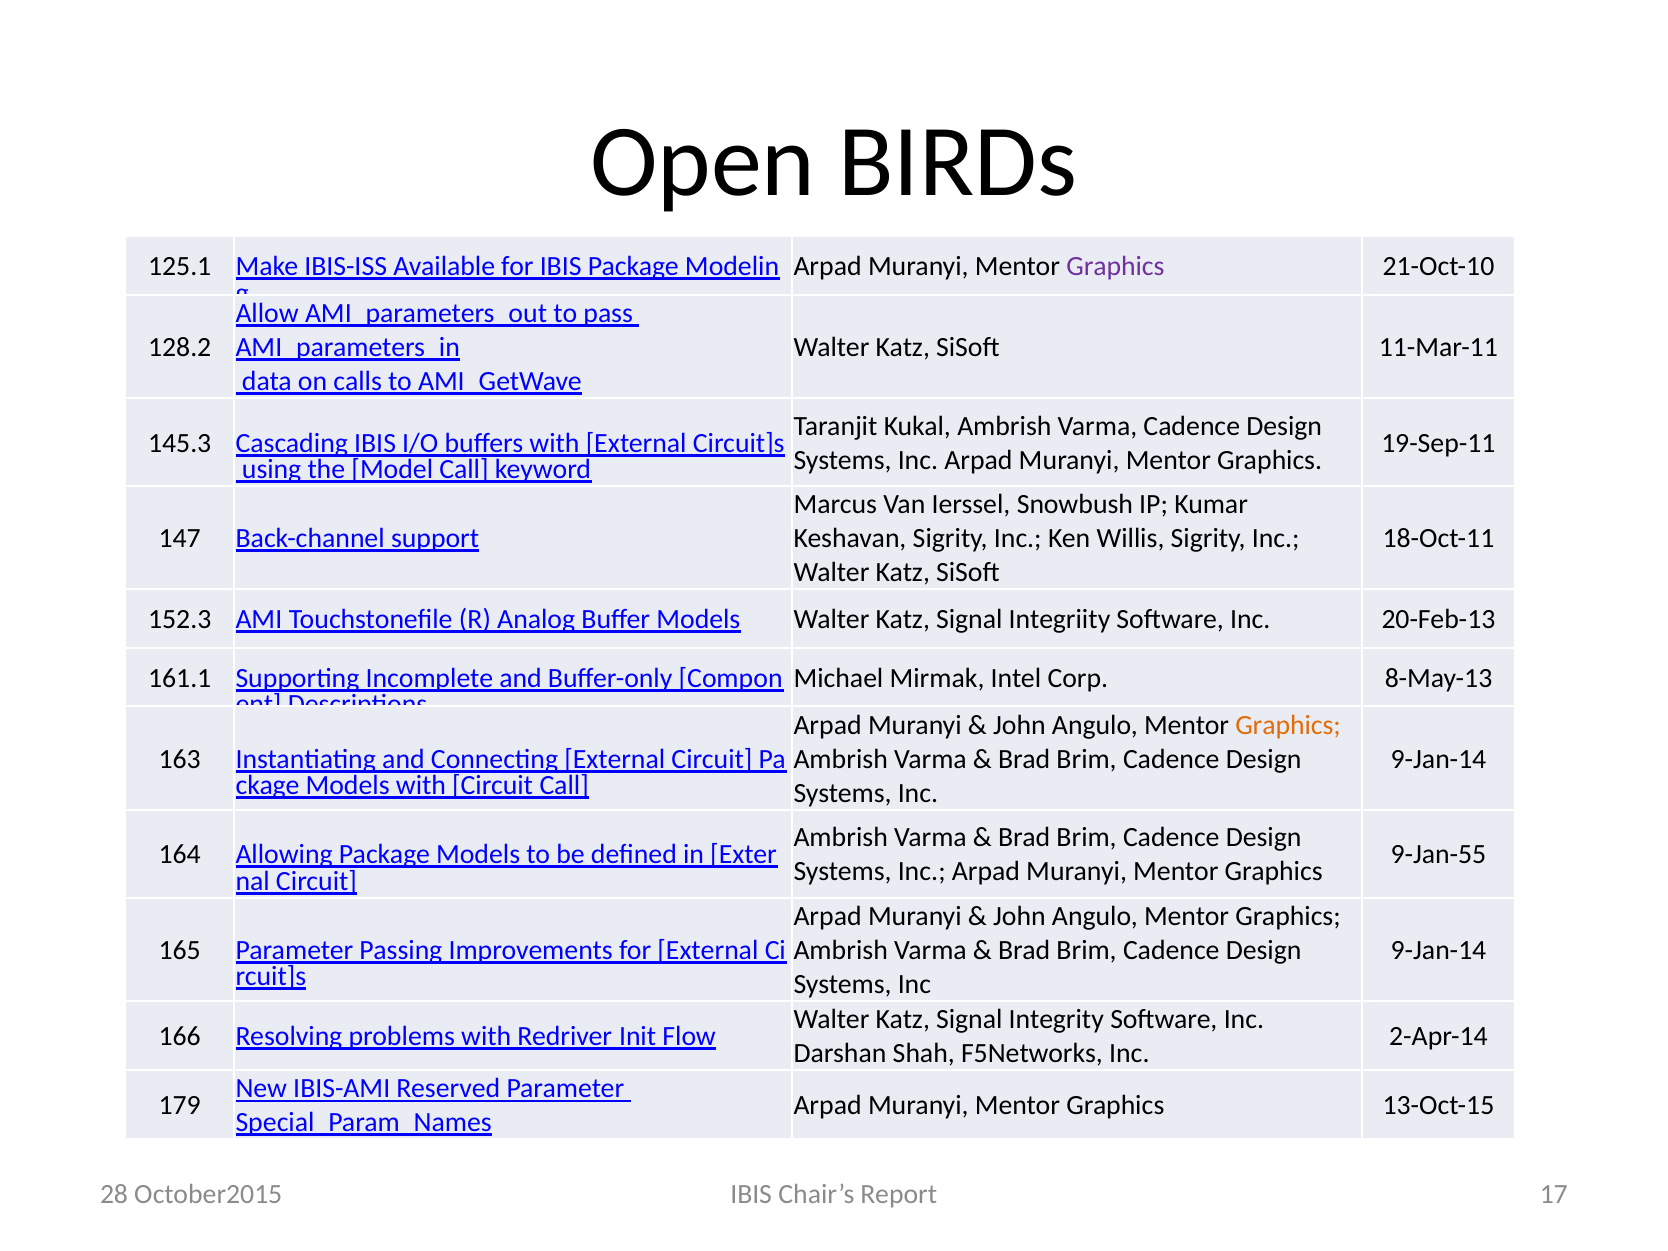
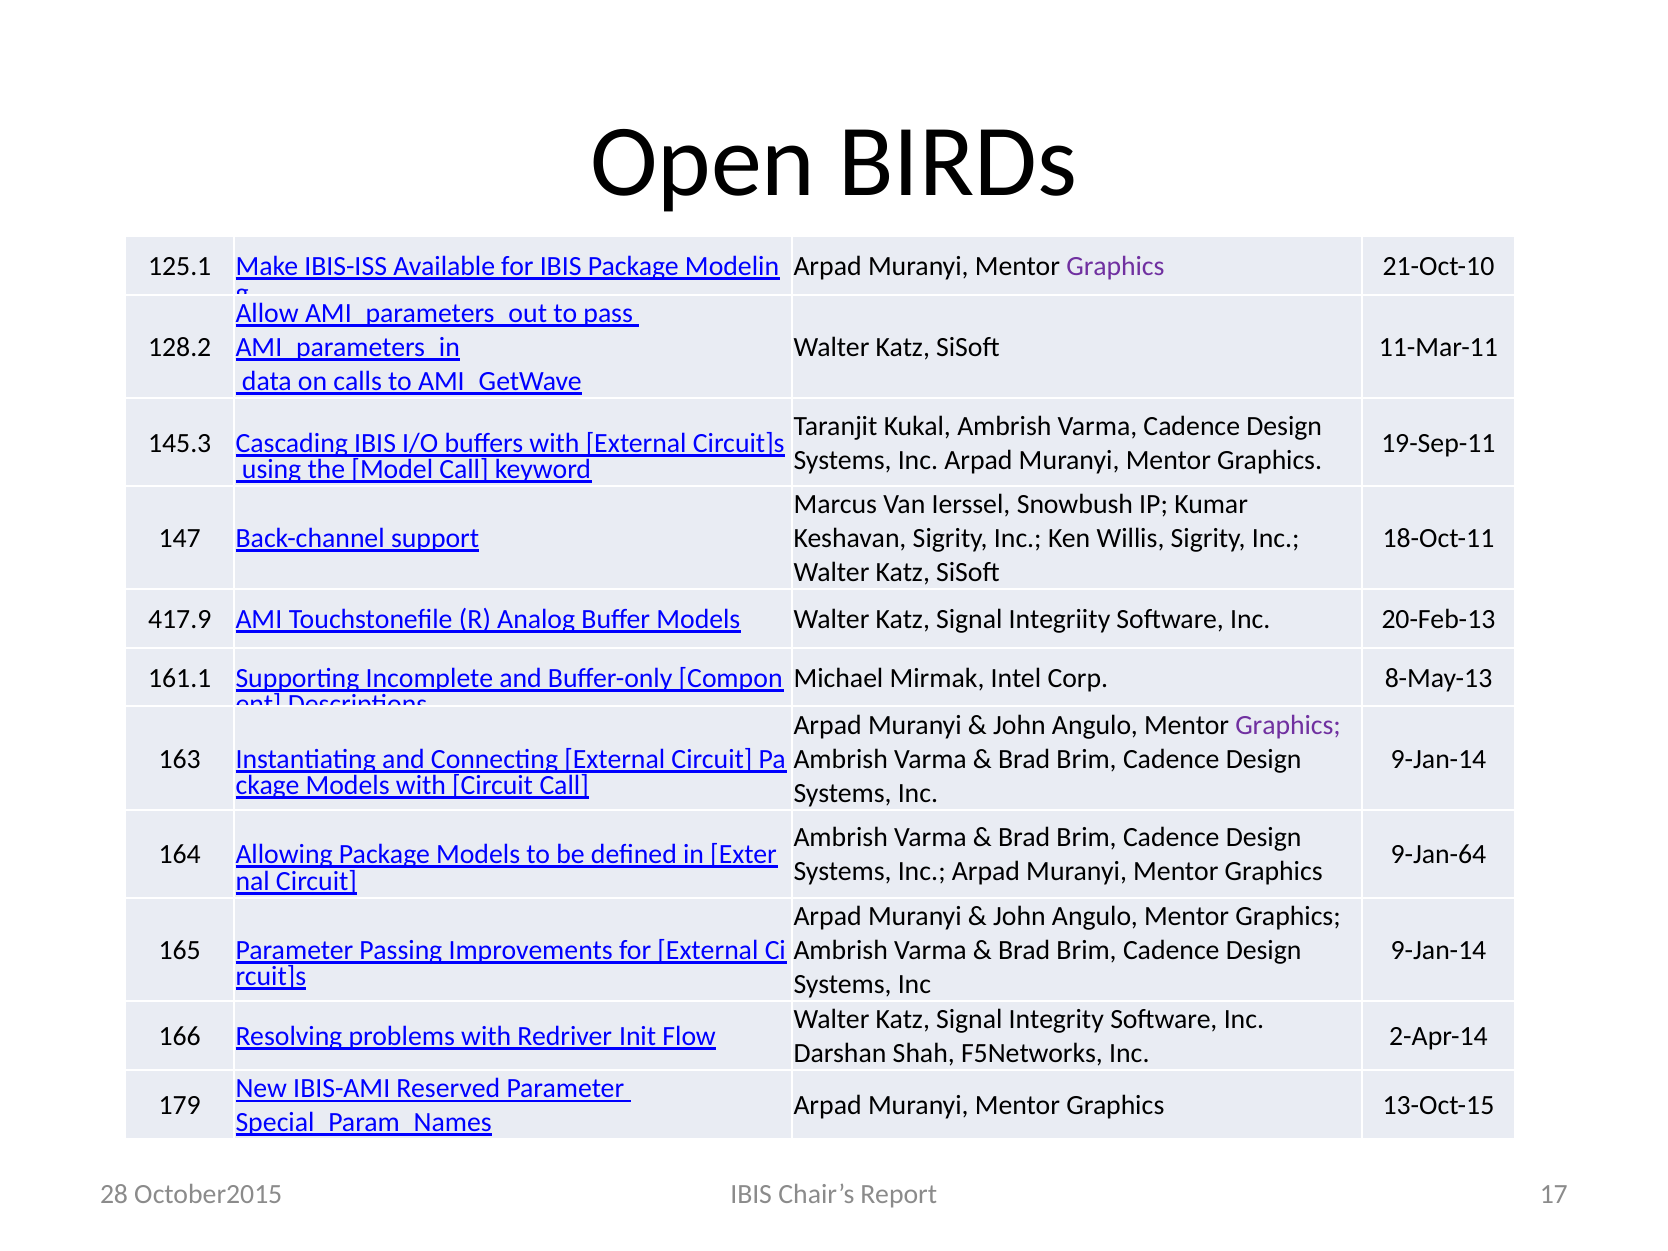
152.3: 152.3 -> 417.9 (180, 619)
Graphics colour: orange -> purple (1288, 725)
9-Jan-55: 9-Jan-55 -> 9-Jan-64 (1438, 855)
